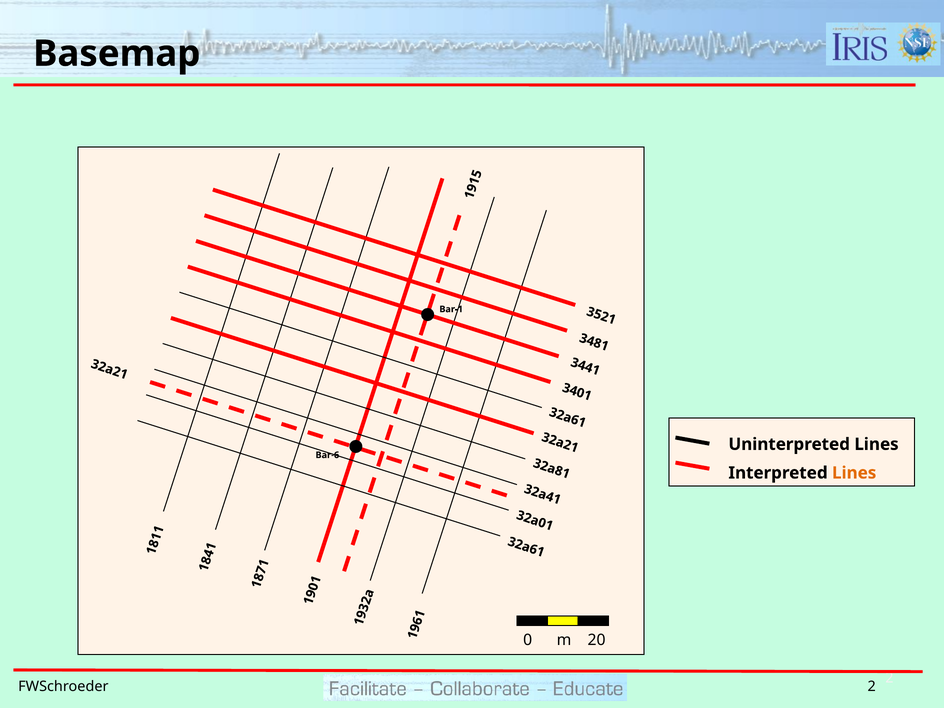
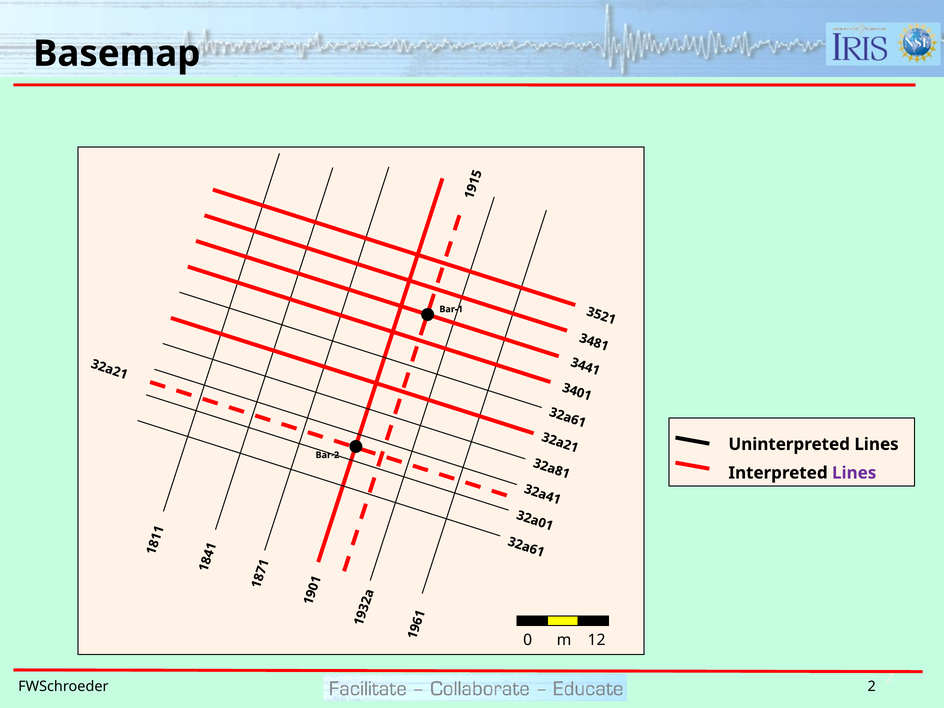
Bar-6: Bar-6 -> Bar-2 (327, 455)
Lines colour: orange -> purple (854, 473)
20: 20 -> 12 (597, 640)
